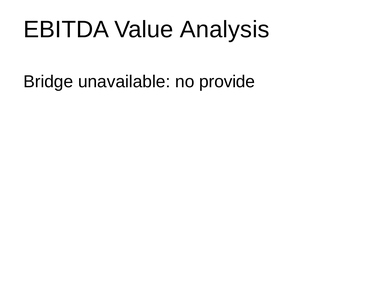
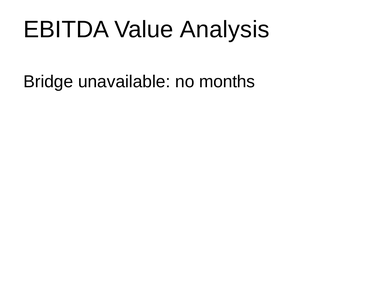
provide: provide -> months (227, 82)
